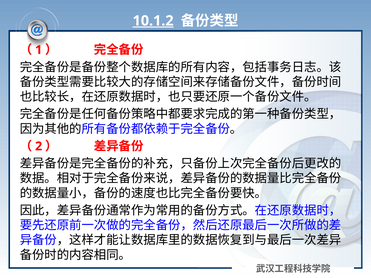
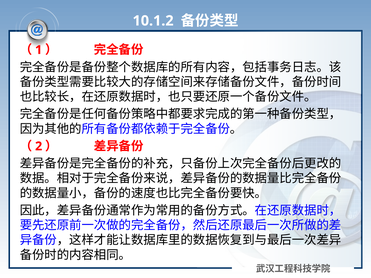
10.1.2 underline: present -> none (153, 21)
